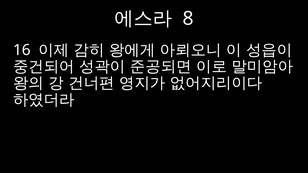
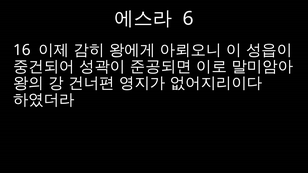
8: 8 -> 6 (188, 19)
